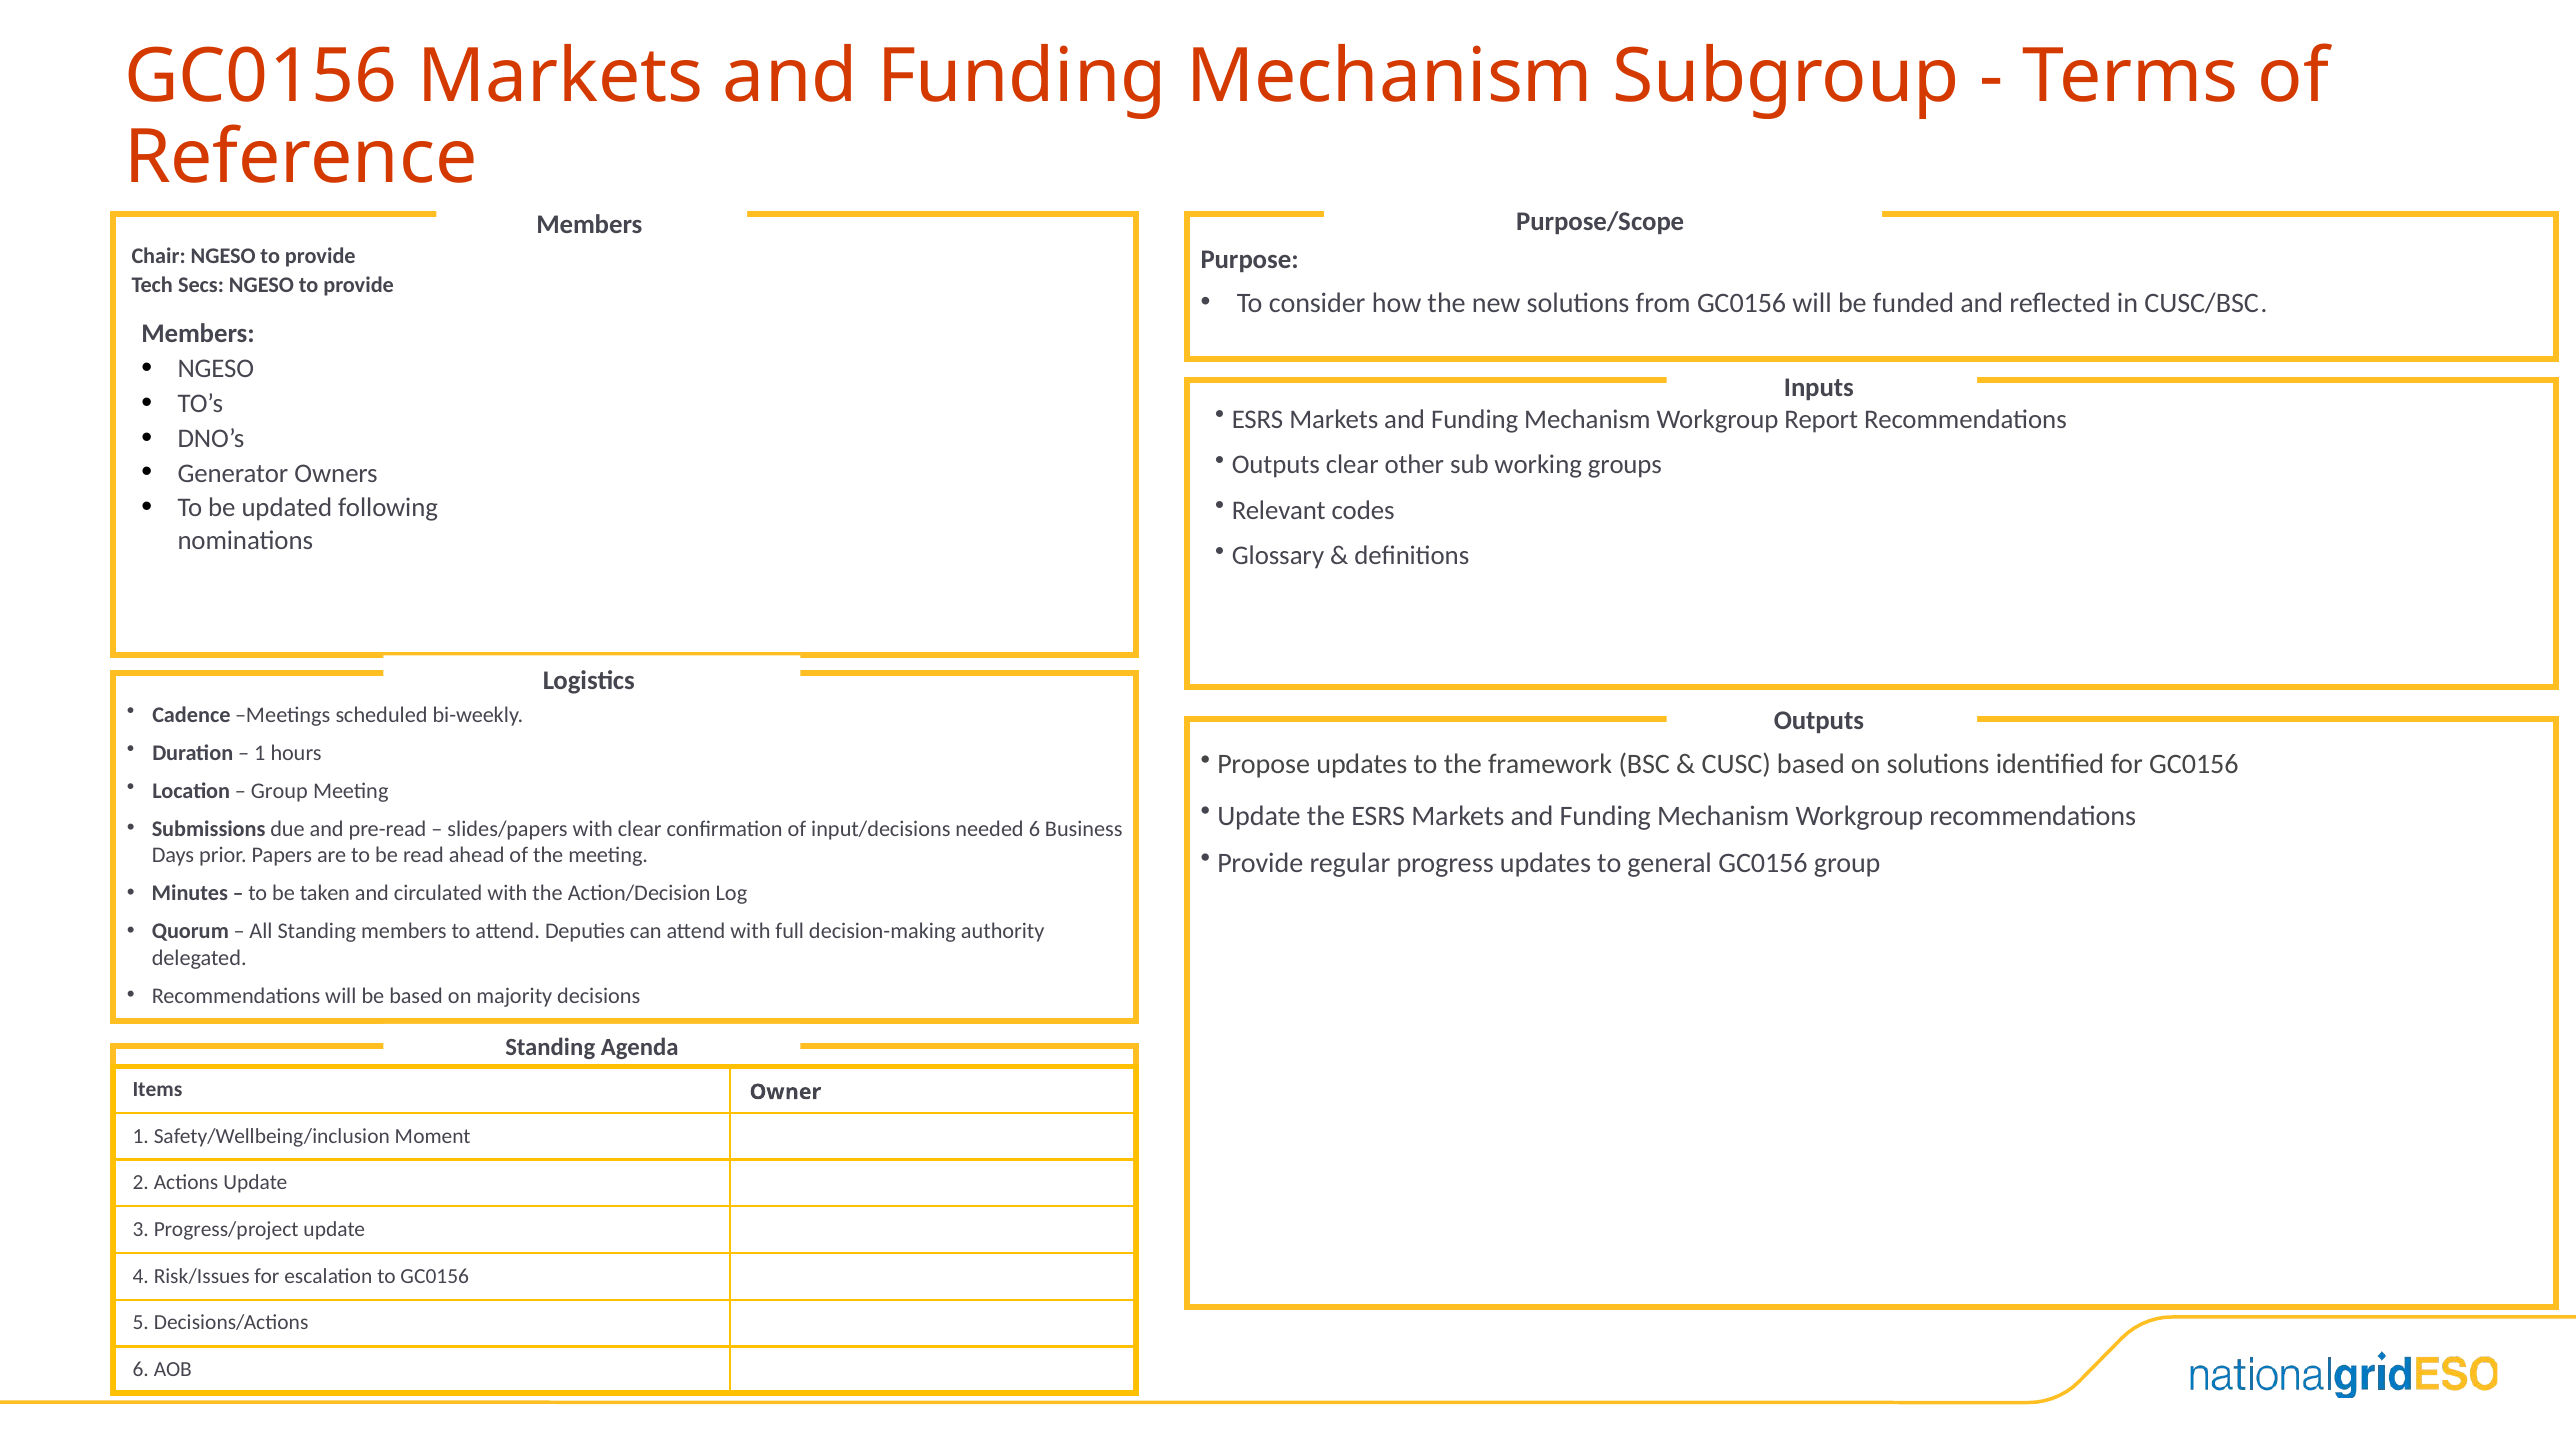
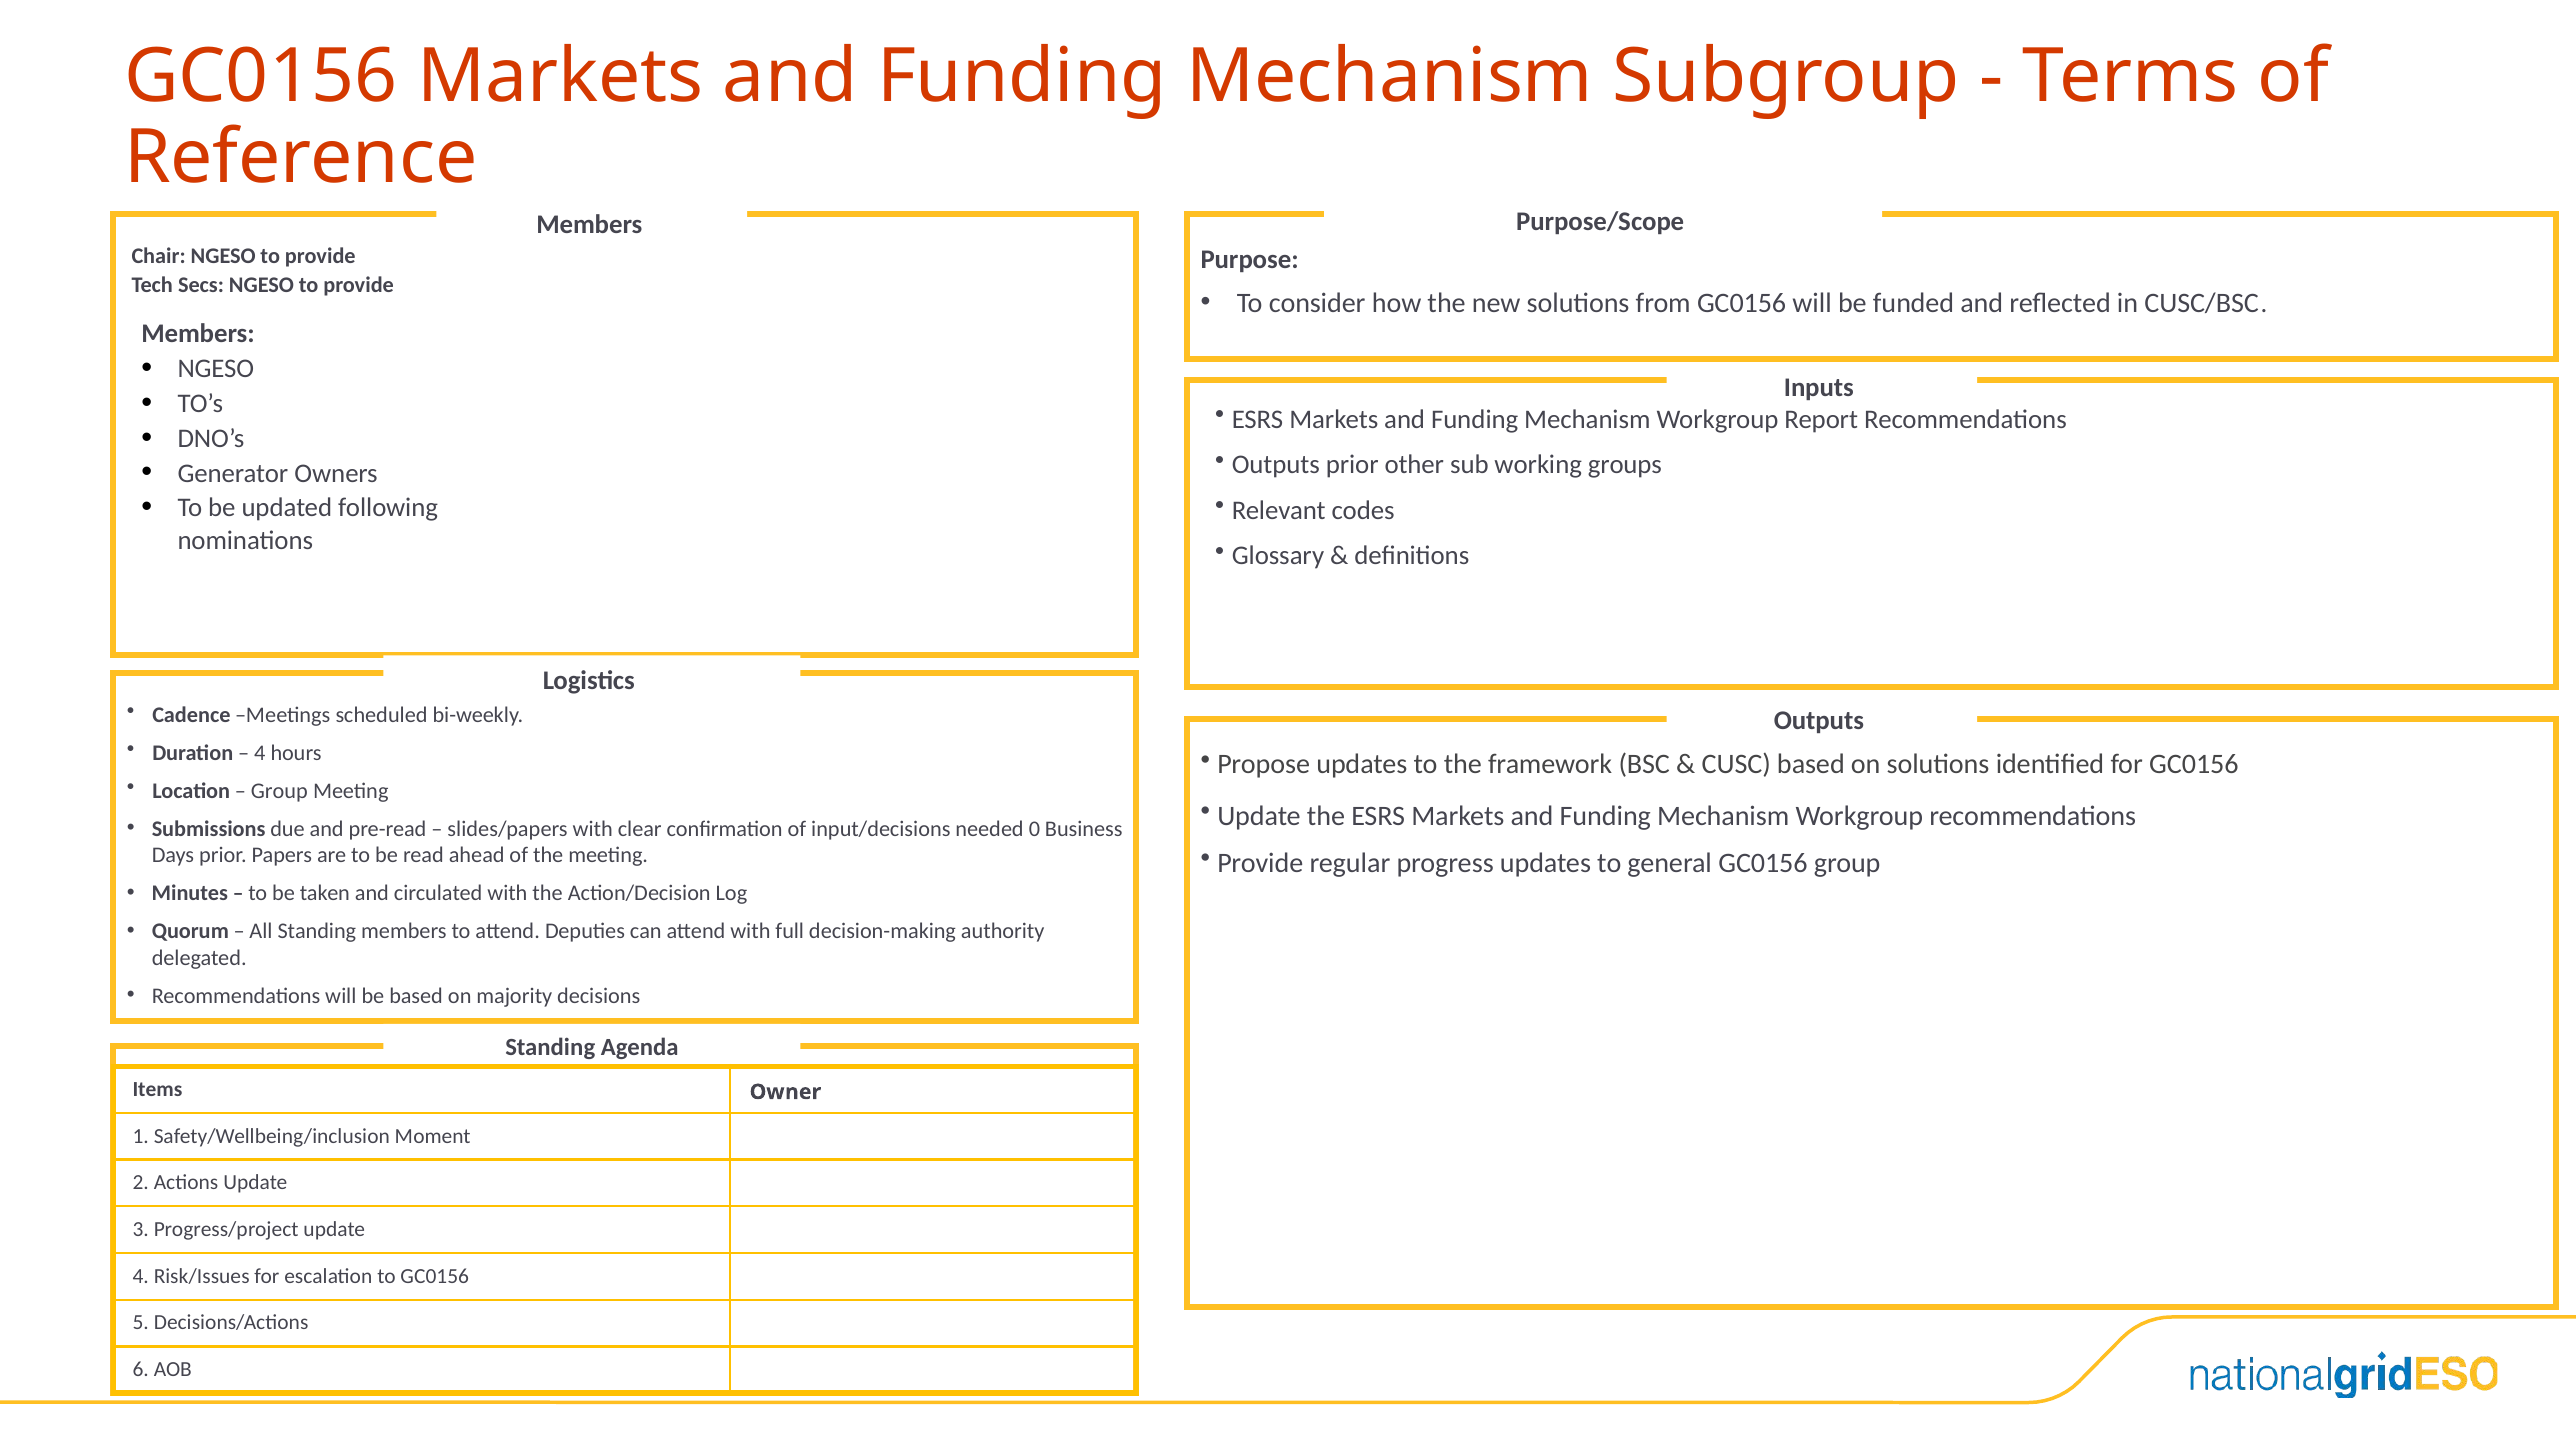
Outputs clear: clear -> prior (1352, 465)
1: 1 -> 4 (260, 753)
needed 6: 6 -> 0 (1034, 829)
